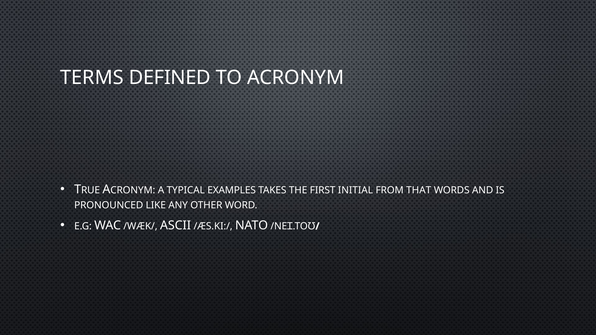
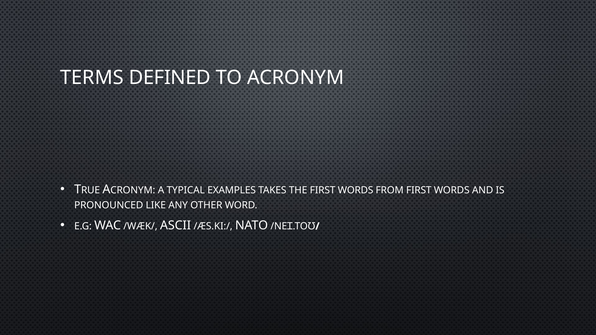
THE FIRST INITIAL: INITIAL -> WORDS (356, 190)
FROM THAT: THAT -> FIRST (419, 190)
